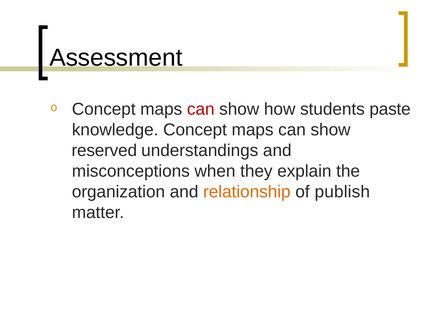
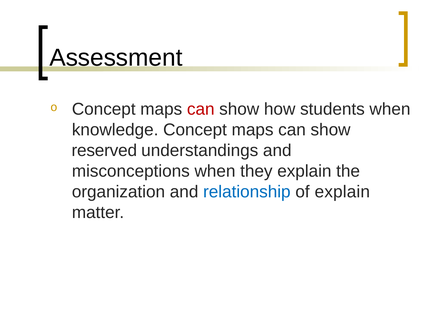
students paste: paste -> when (390, 109)
relationship colour: orange -> blue (247, 192)
of publish: publish -> explain (342, 192)
